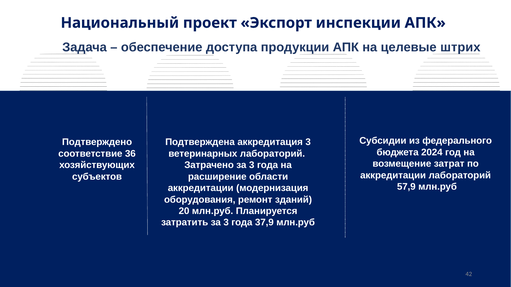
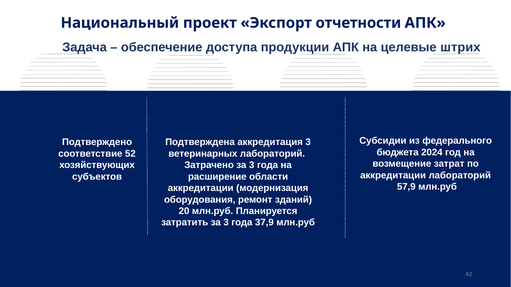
инспекции: инспекции -> отчетности (358, 23)
36: 36 -> 52 (130, 154)
